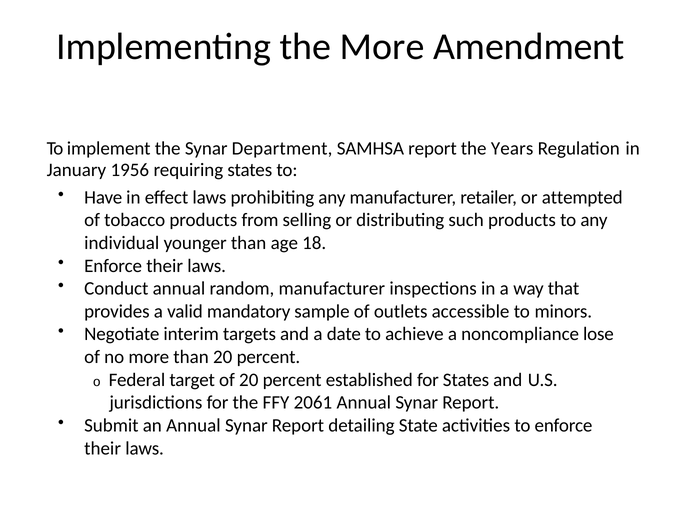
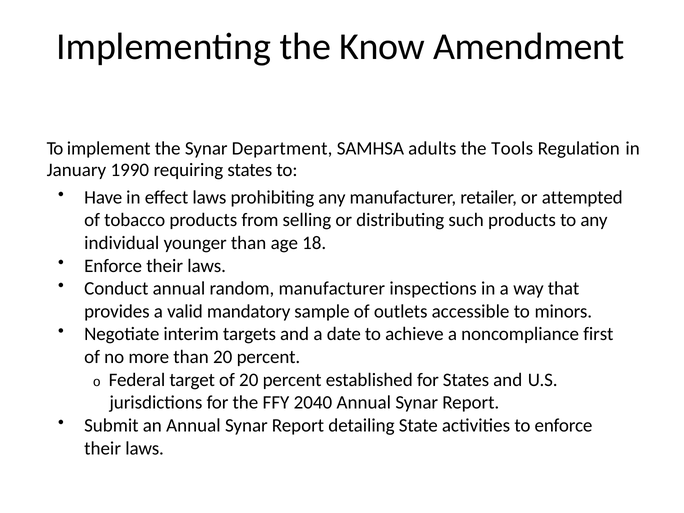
the More: More -> Know (382, 47)
SAMHSA report: report -> adults (432, 148)
Years: Years -> Tools (512, 148)
1956: 1956 -> 1990 (130, 170)
lose: lose -> first (598, 334)
2061: 2061 -> 2040 (313, 403)
